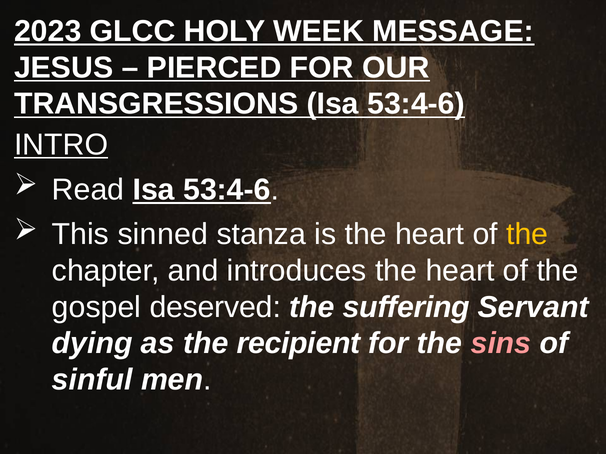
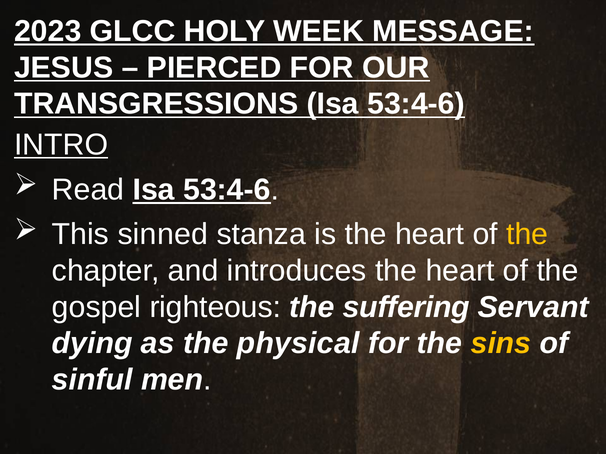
deserved: deserved -> righteous (215, 307)
recipient: recipient -> physical (298, 344)
sins colour: pink -> yellow (501, 344)
